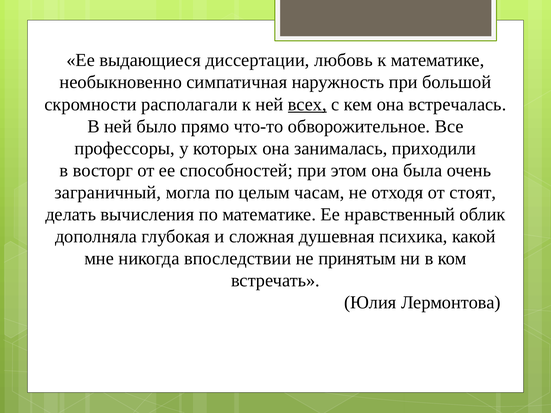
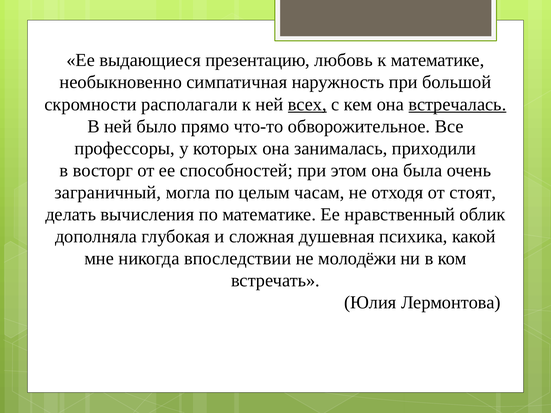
диссертации: диссертации -> презентацию (258, 60)
встречалась underline: none -> present (457, 104)
принятым: принятым -> молодёжи (357, 259)
